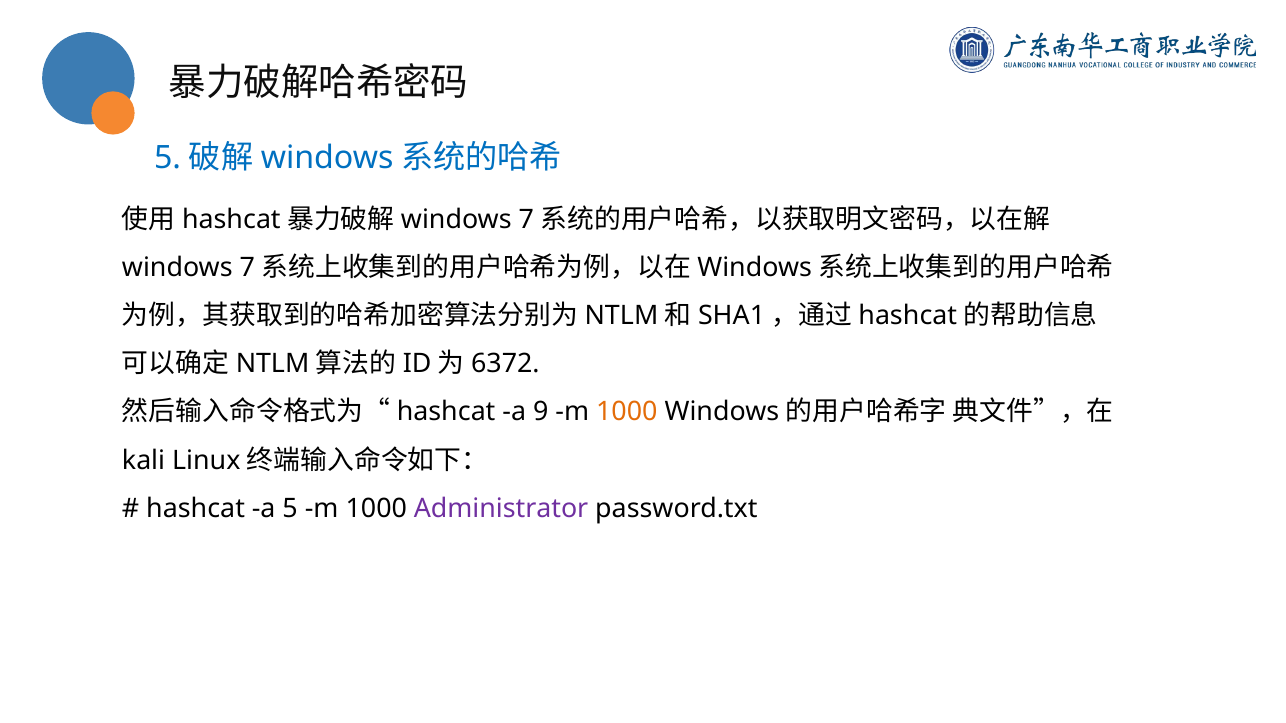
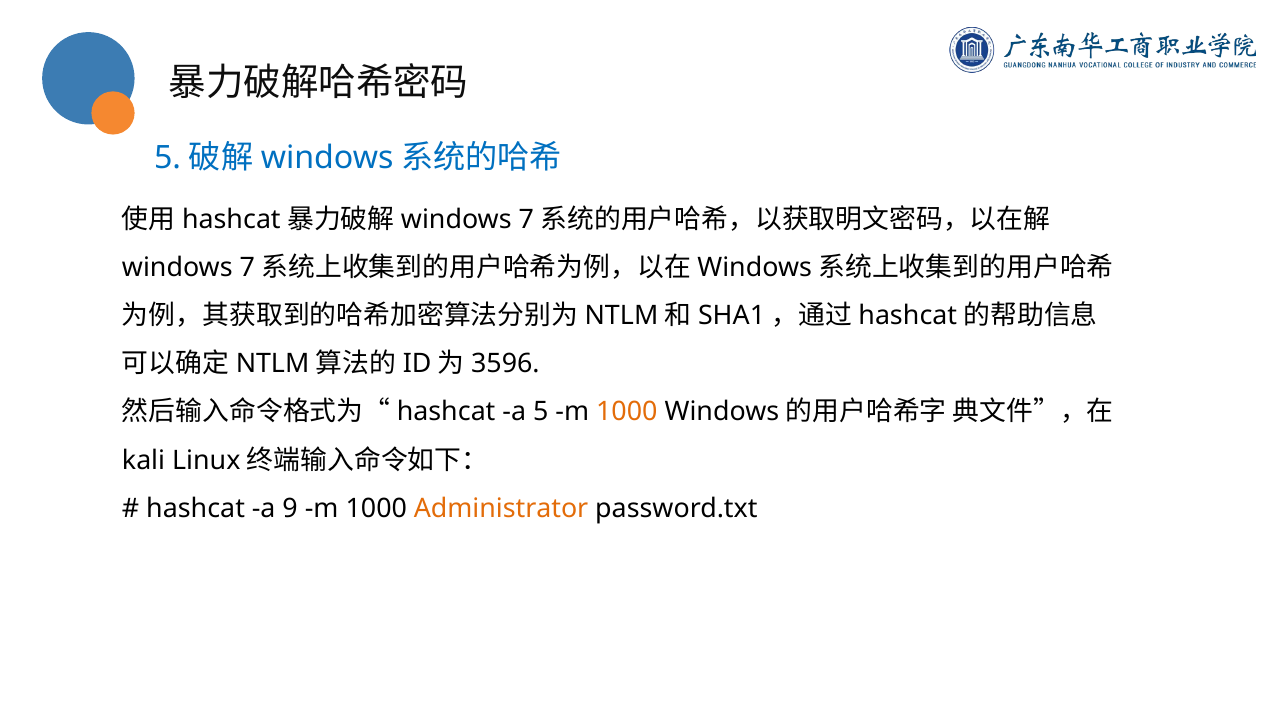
6372: 6372 -> 3596 (505, 364)
a 9: 9 -> 5 (541, 412)
a 5: 5 -> 9 (290, 509)
Administrator colour: purple -> orange (501, 509)
